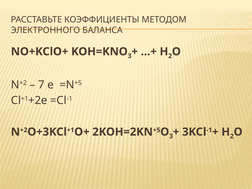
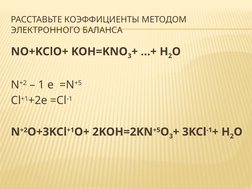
7: 7 -> 1 (41, 85)
